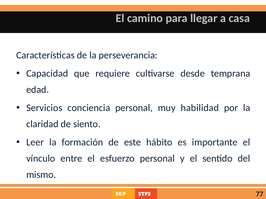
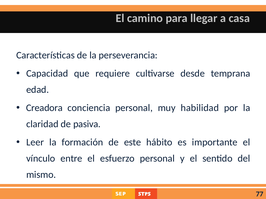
Servicios: Servicios -> Creadora (44, 108)
siento: siento -> pasiva (87, 124)
